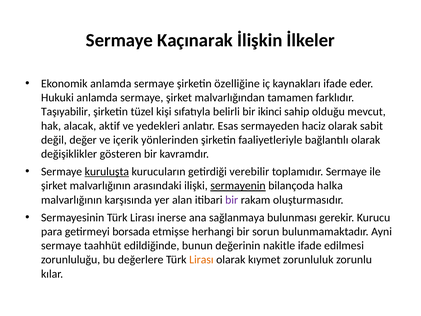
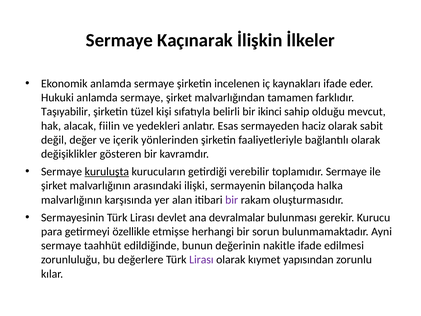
özelliğine: özelliğine -> incelenen (237, 84)
aktif: aktif -> fiilin (109, 126)
sermayenin underline: present -> none (238, 186)
inerse: inerse -> devlet (172, 217)
sağlanmaya: sağlanmaya -> devralmalar (237, 217)
borsada: borsada -> özellikle (131, 232)
Lirası colour: orange -> purple (201, 260)
zorunluluk: zorunluluk -> yapısından (308, 260)
